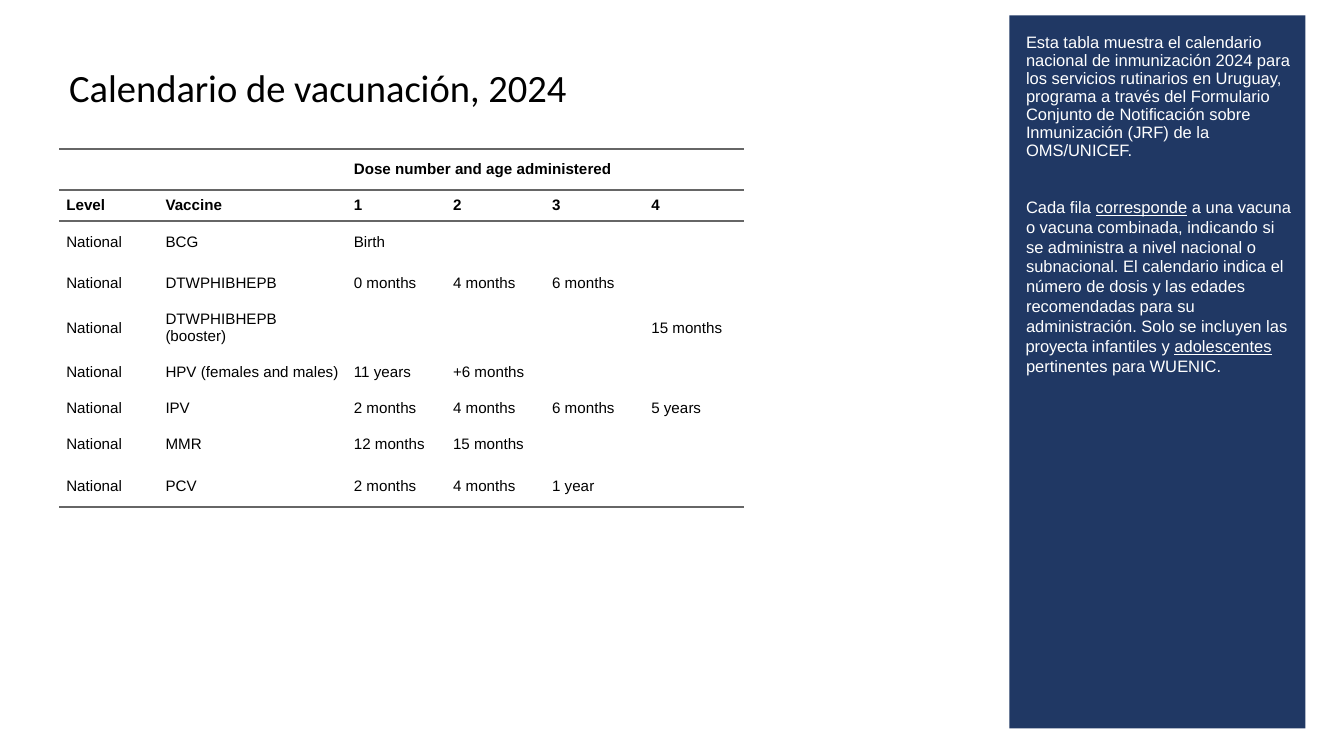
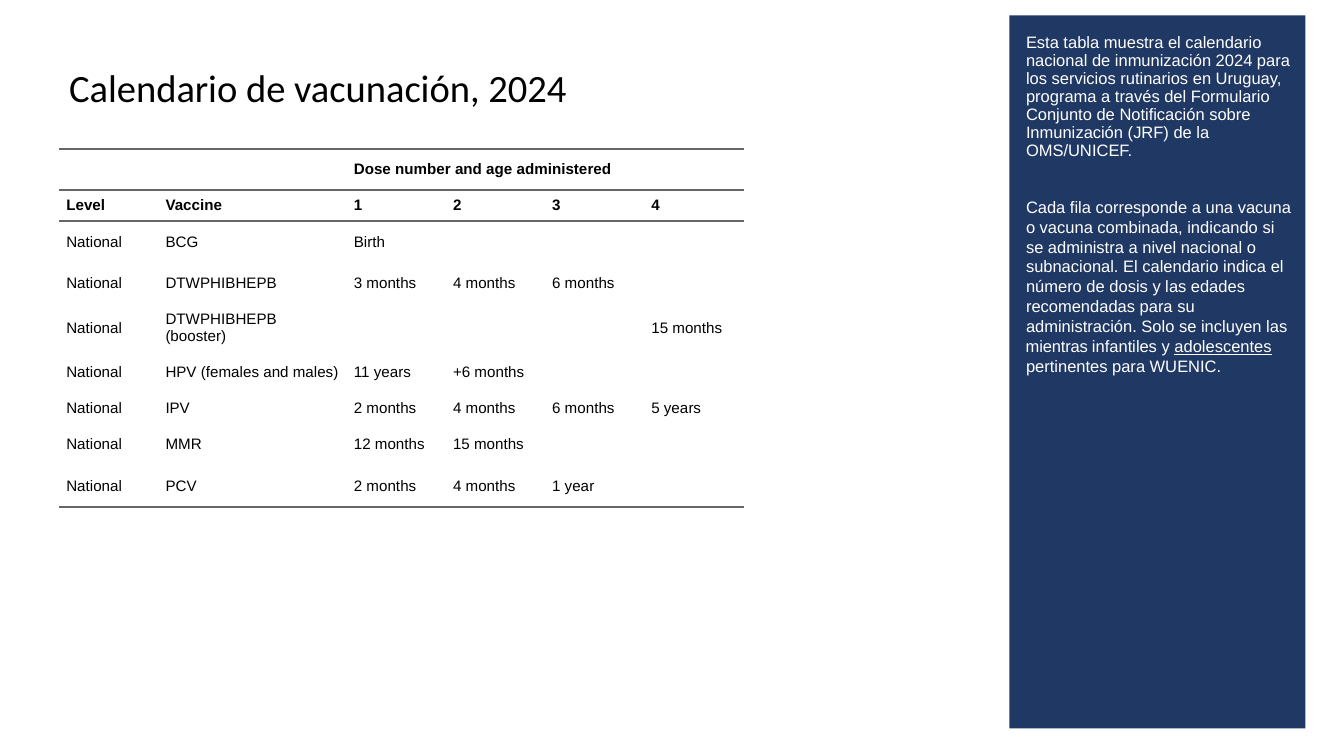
corresponde underline: present -> none (1141, 208)
DTWPHIBHEPB 0: 0 -> 3 (358, 283)
proyecta: proyecta -> mientras (1057, 347)
